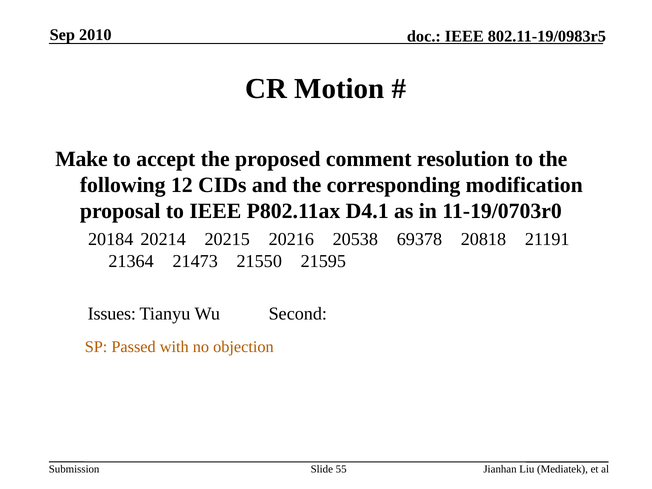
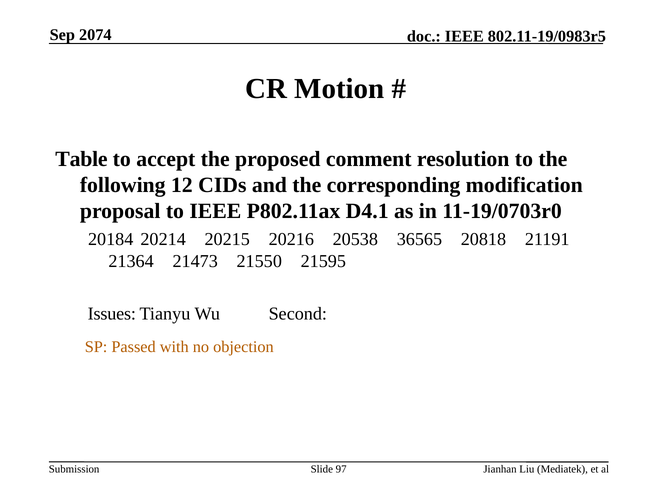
2010: 2010 -> 2074 (95, 35)
Make: Make -> Table (81, 159)
69378: 69378 -> 36565 (419, 239)
55: 55 -> 97 (341, 469)
